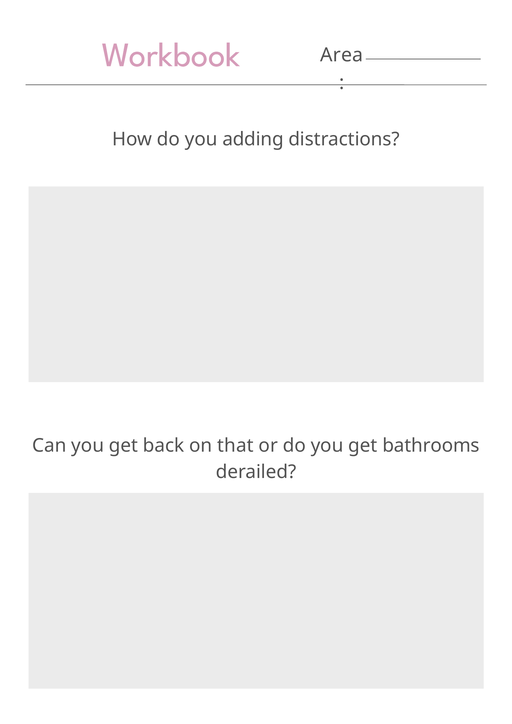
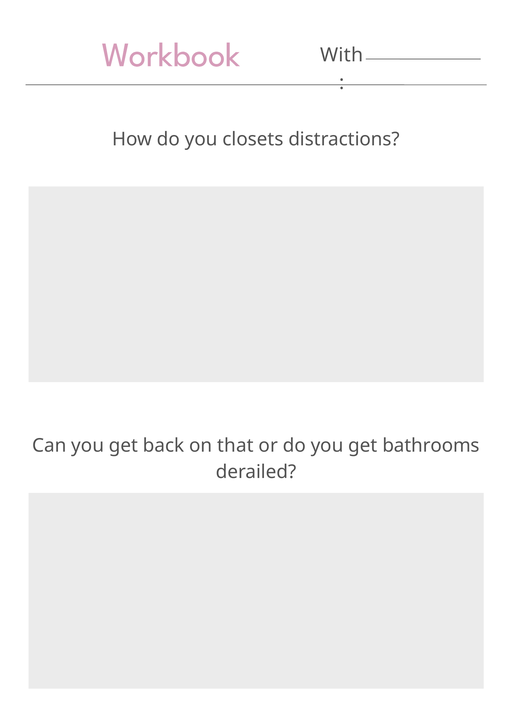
Area: Area -> With (342, 55)
adding: adding -> closets (253, 139)
